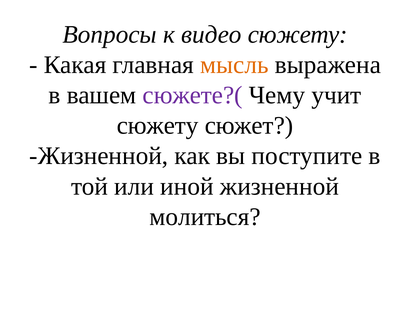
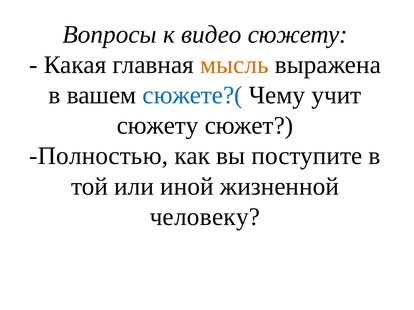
сюжете?( colour: purple -> blue (193, 95)
Жизненной: Жизненной -> Полностью (99, 156)
молиться: молиться -> человеку (205, 217)
